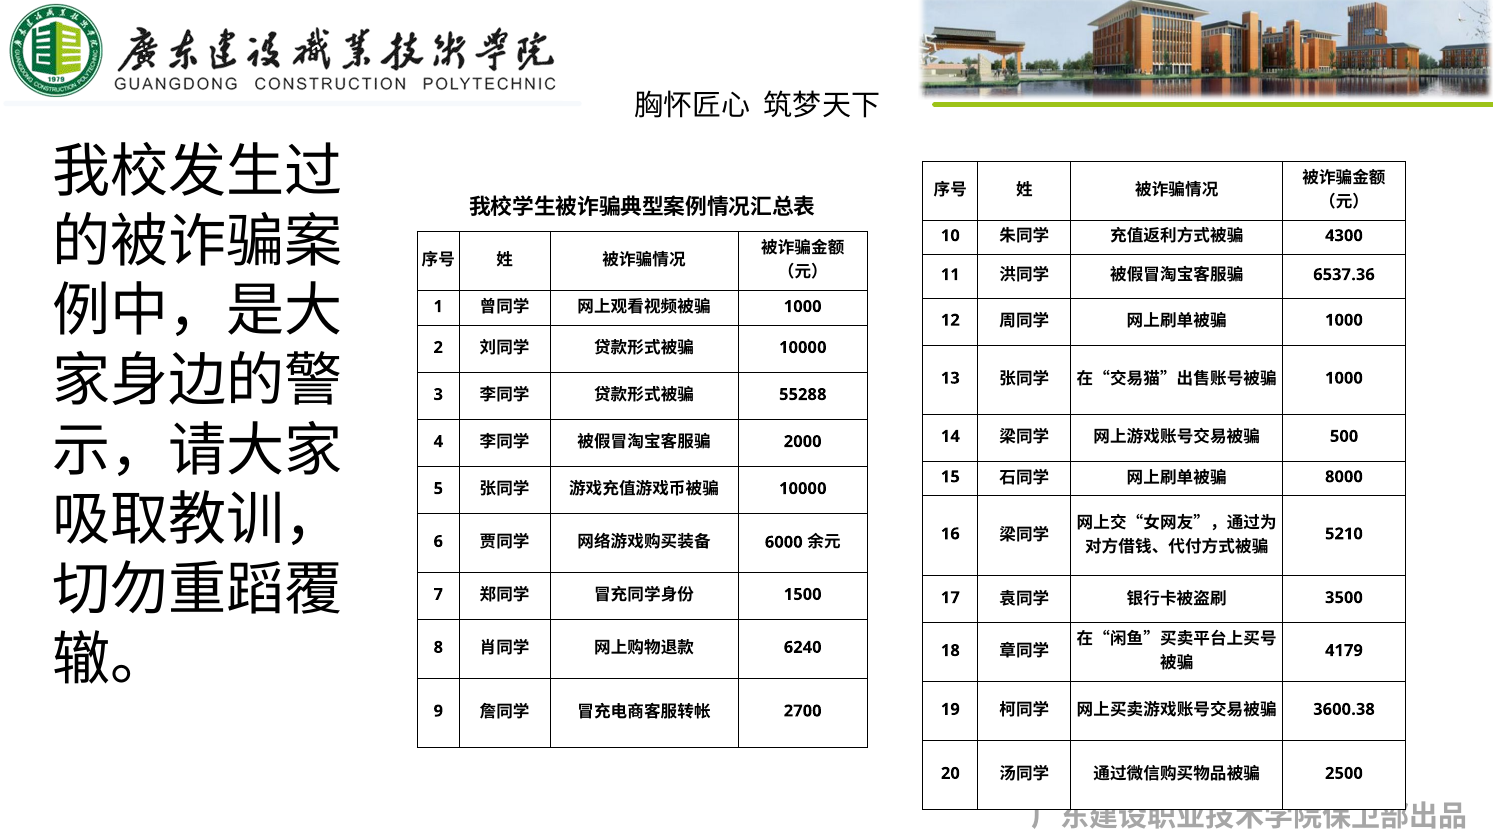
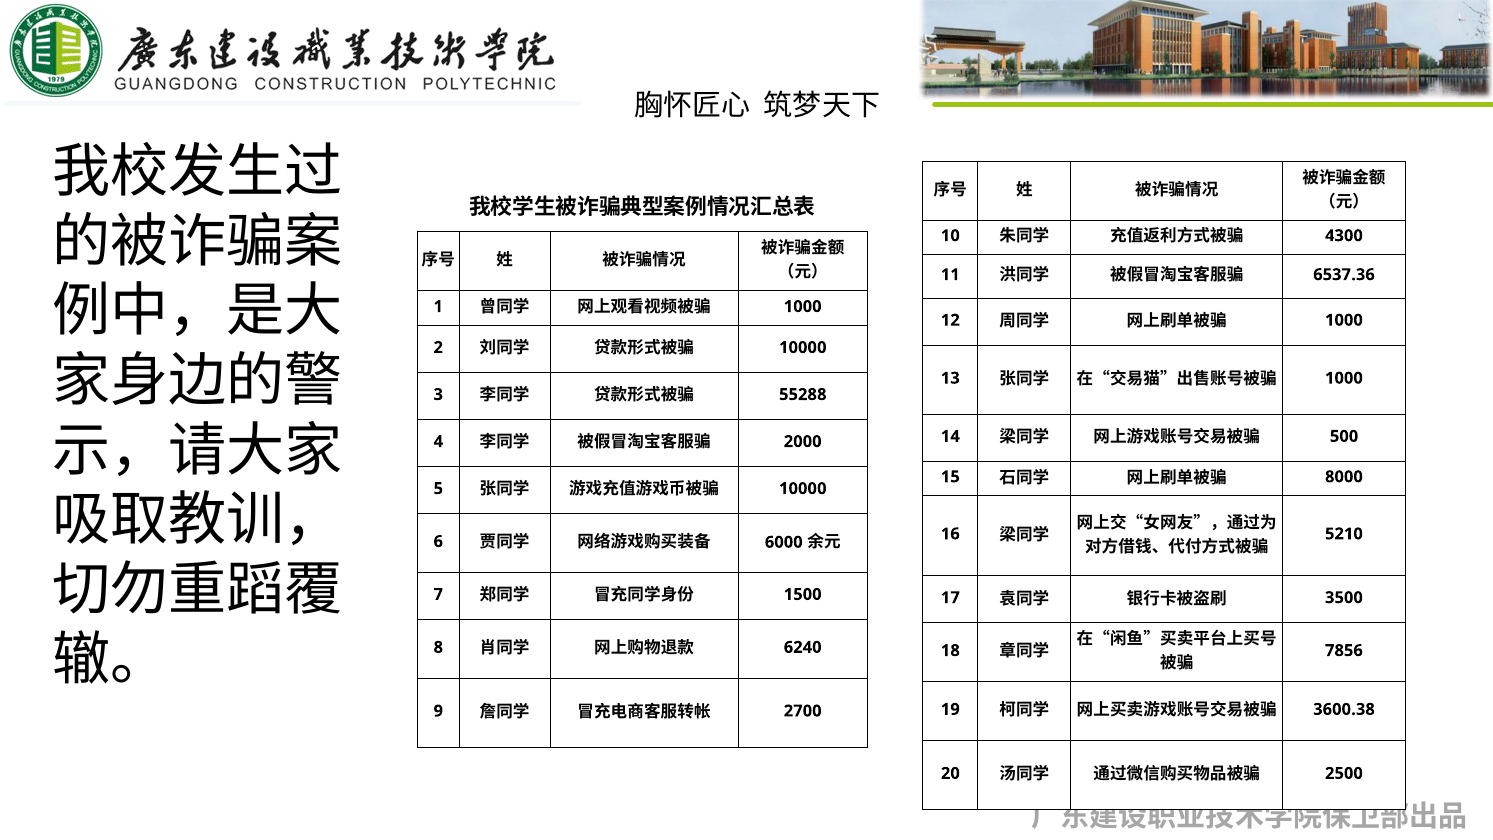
4179: 4179 -> 7856 (1344, 650)
